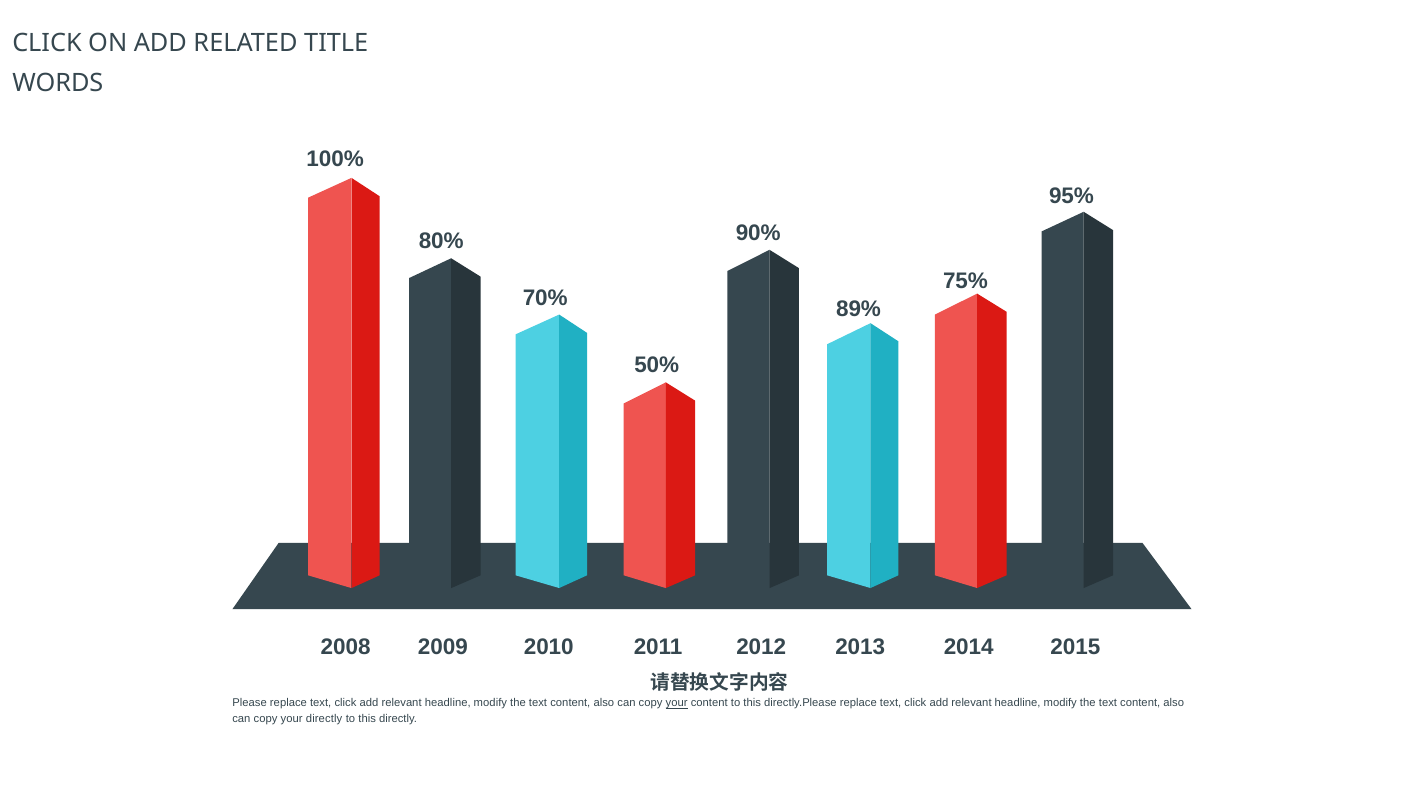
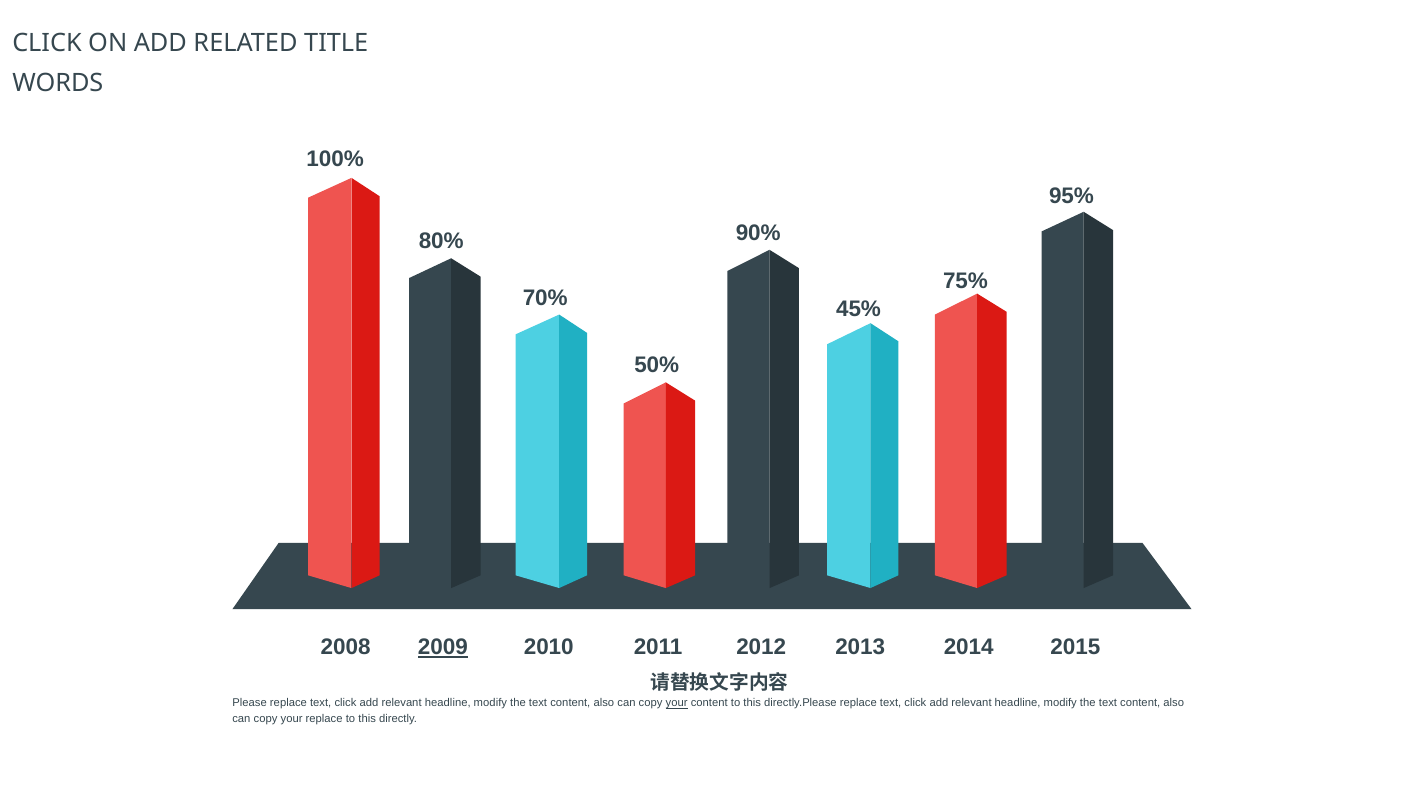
89%: 89% -> 45% (859, 309)
2009 underline: none -> present (443, 647)
your directly: directly -> replace (324, 719)
